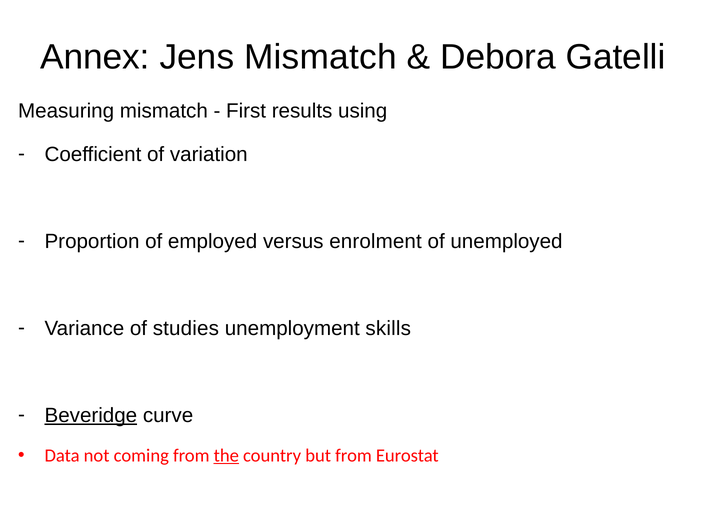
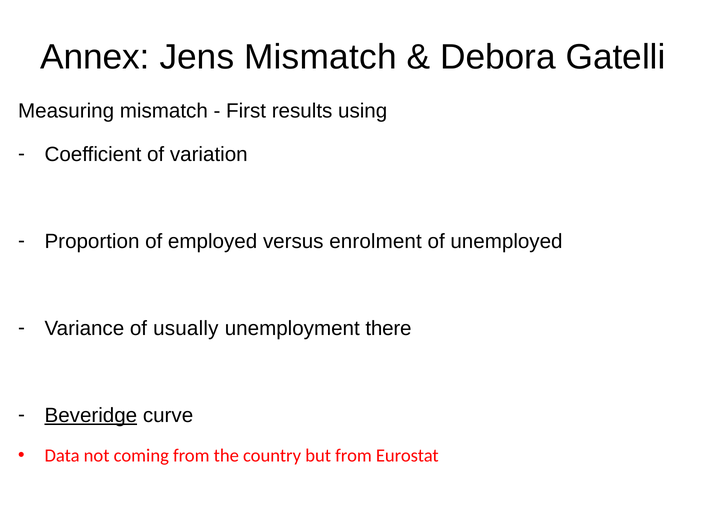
studies: studies -> usually (186, 329)
skills: skills -> there (388, 329)
the underline: present -> none (226, 456)
